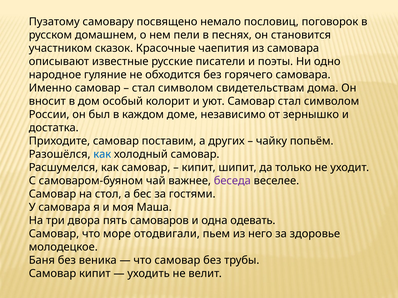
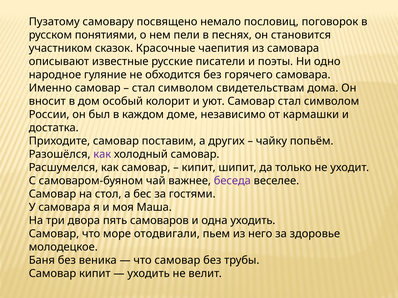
домашнем: домашнем -> понятиями (106, 35)
зернышко: зернышко -> кармашки (311, 115)
как colour: blue -> purple (102, 155)
одна одевать: одевать -> уходить (253, 221)
